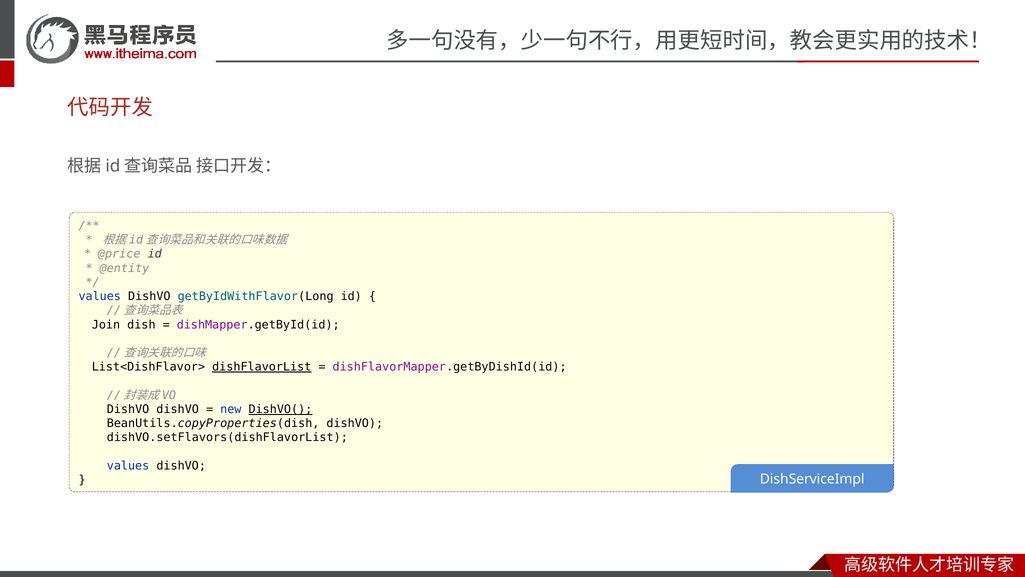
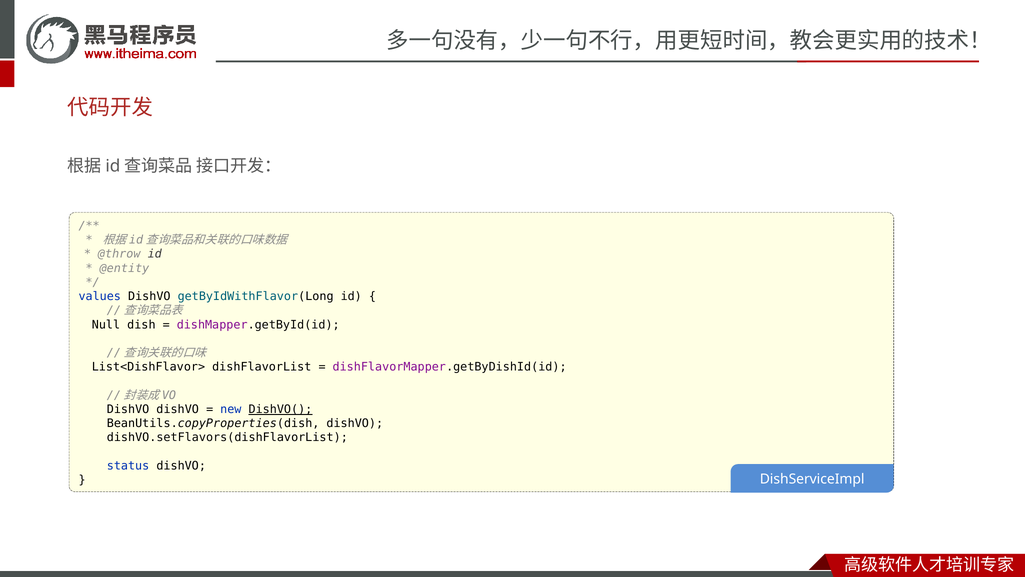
@price: @price -> @throw (119, 254)
Join: Join -> Null (106, 324)
dishFlavorList underline: present -> none (262, 367)
values: values -> status (128, 465)
